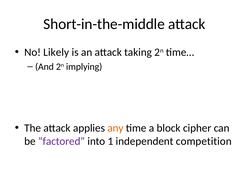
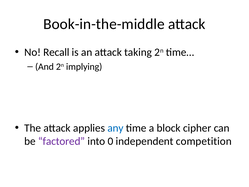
Short-in-the-middle: Short-in-the-middle -> Book-in-the-middle (104, 24)
Likely: Likely -> Recall (56, 52)
any colour: orange -> blue (115, 128)
1: 1 -> 0 (110, 141)
